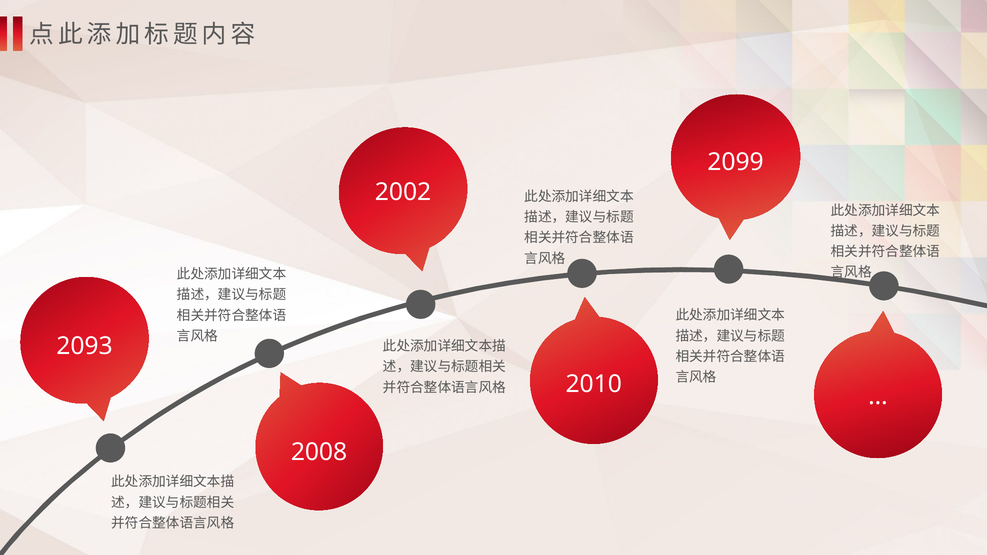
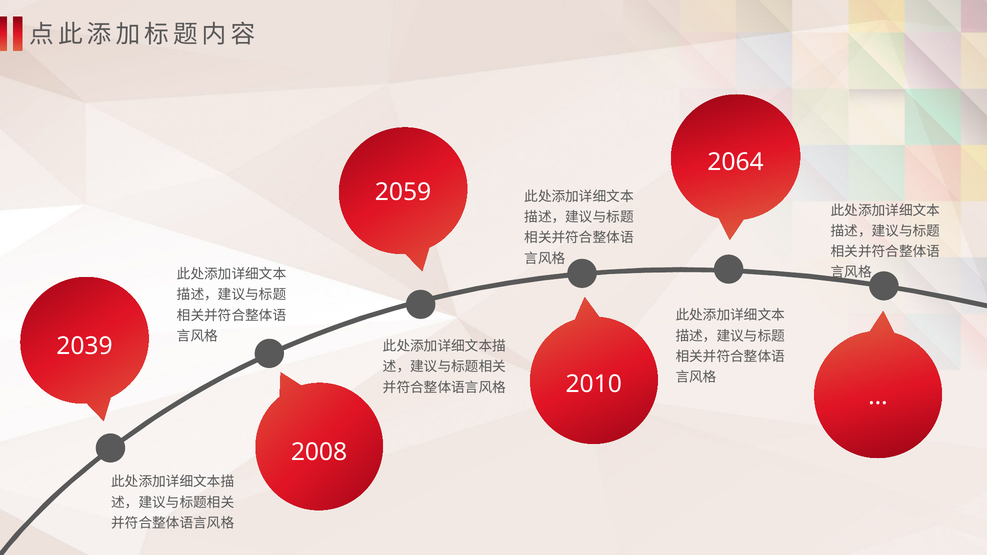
2099: 2099 -> 2064 (736, 162)
2002: 2002 -> 2059 (403, 192)
2093: 2093 -> 2039 (84, 346)
